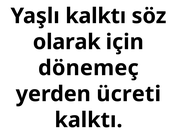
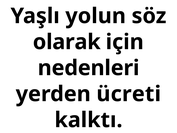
Yaşlı kalktı: kalktı -> yolun (96, 16)
dönemeç: dönemeç -> nedenleri (89, 68)
